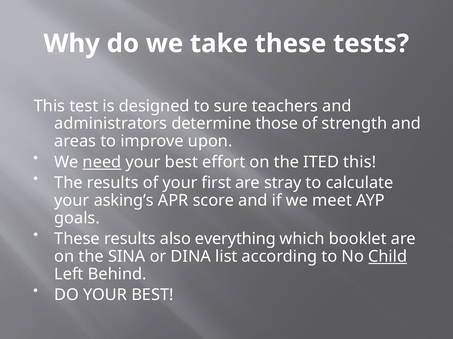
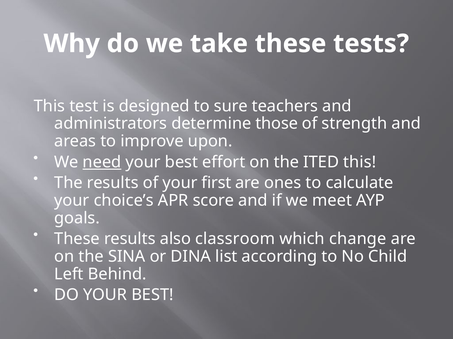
stray: stray -> ones (283, 183)
asking’s: asking’s -> choice’s (124, 201)
everything: everything -> classroom (235, 239)
booklet: booklet -> change (358, 239)
Child underline: present -> none (388, 257)
